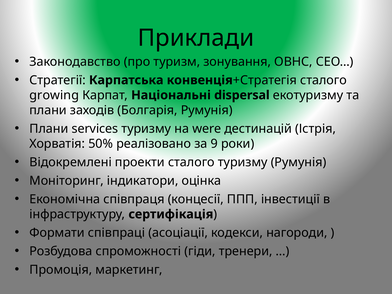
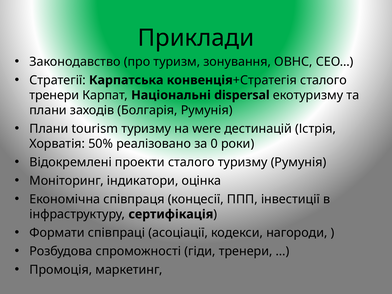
growing: growing -> тренери (54, 95)
services: services -> tourism (95, 129)
9: 9 -> 0 (214, 144)
